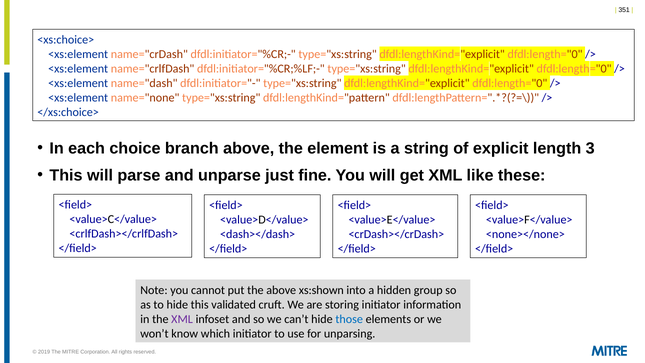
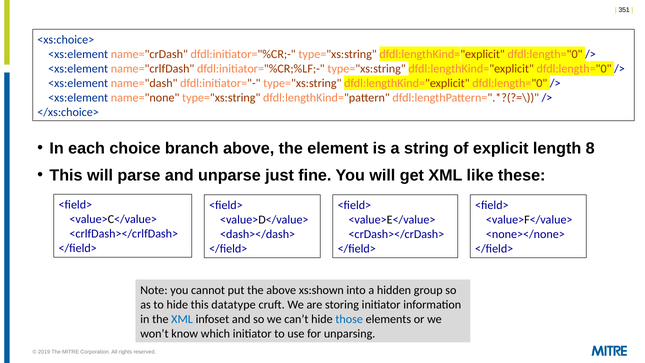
3: 3 -> 8 (590, 148)
validated: validated -> datatype (234, 304)
XML colour: purple -> blue (182, 319)
